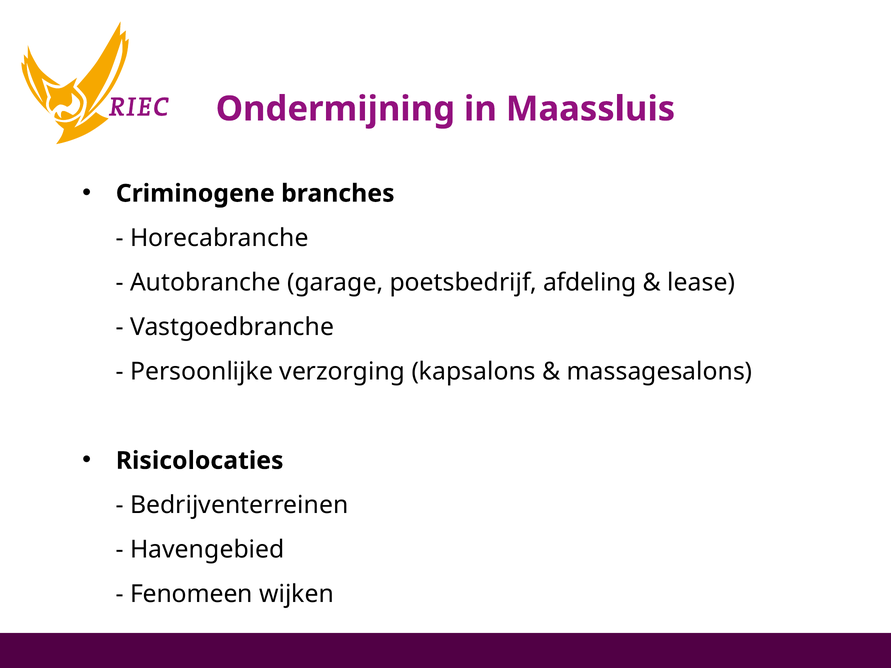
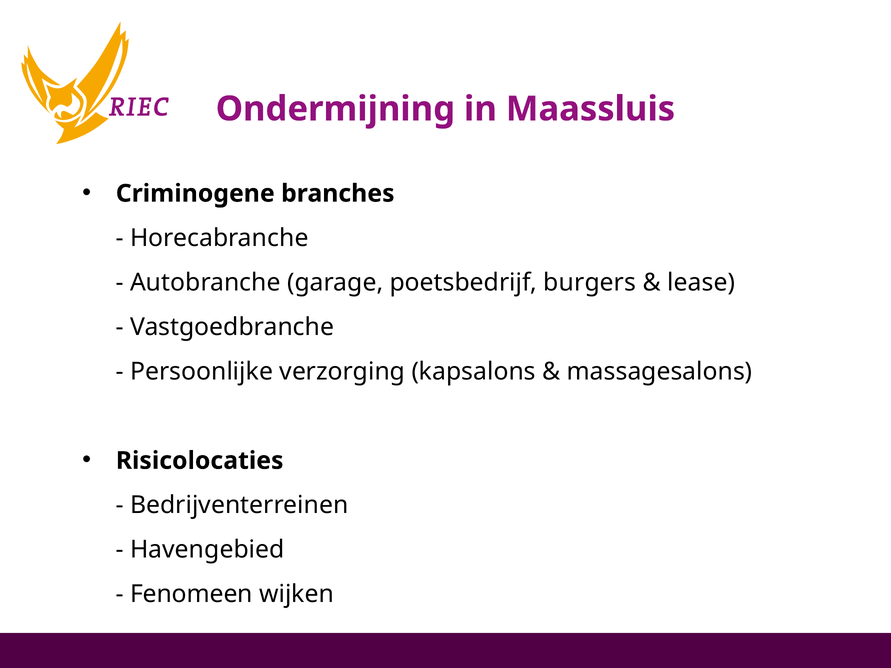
afdeling: afdeling -> burgers (590, 283)
